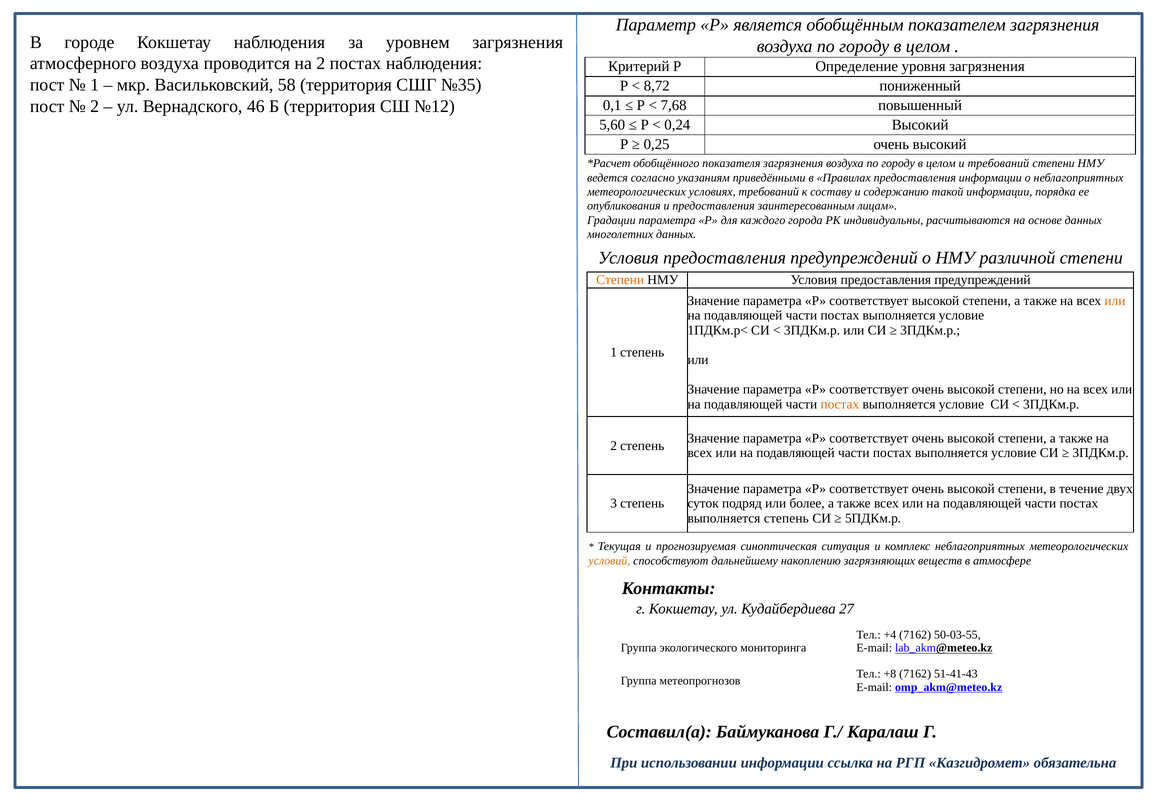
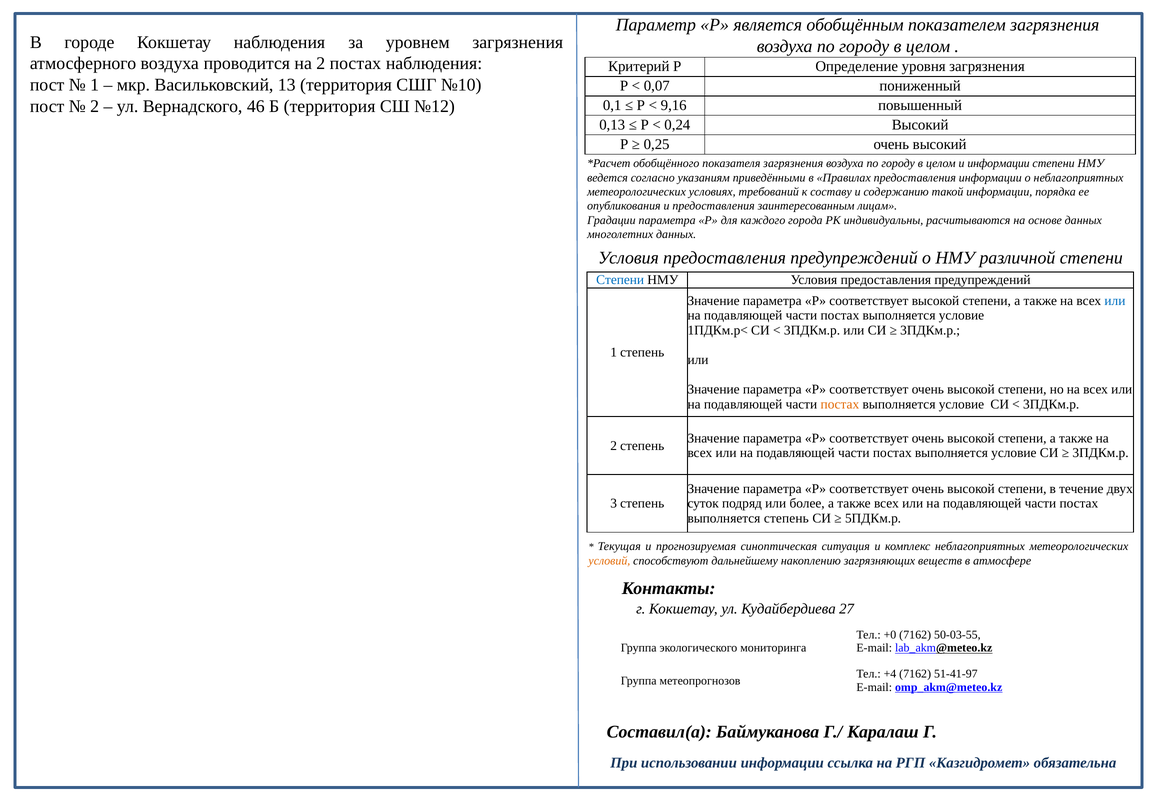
58: 58 -> 13 (287, 85)
№35: №35 -> №10 (461, 85)
8,72: 8,72 -> 0,07 (657, 86)
7,68: 7,68 -> 9,16 (674, 105)
5,60: 5,60 -> 0,13 (612, 125)
и требований: требований -> информации (999, 163)
Степени colour: orange -> blue (620, 280)
или colour: orange -> blue (1115, 301)
+4: +4 -> +0 (890, 635)
+8: +8 -> +4 (890, 674)
51-41-43: 51-41-43 -> 51-41-97 (956, 674)
